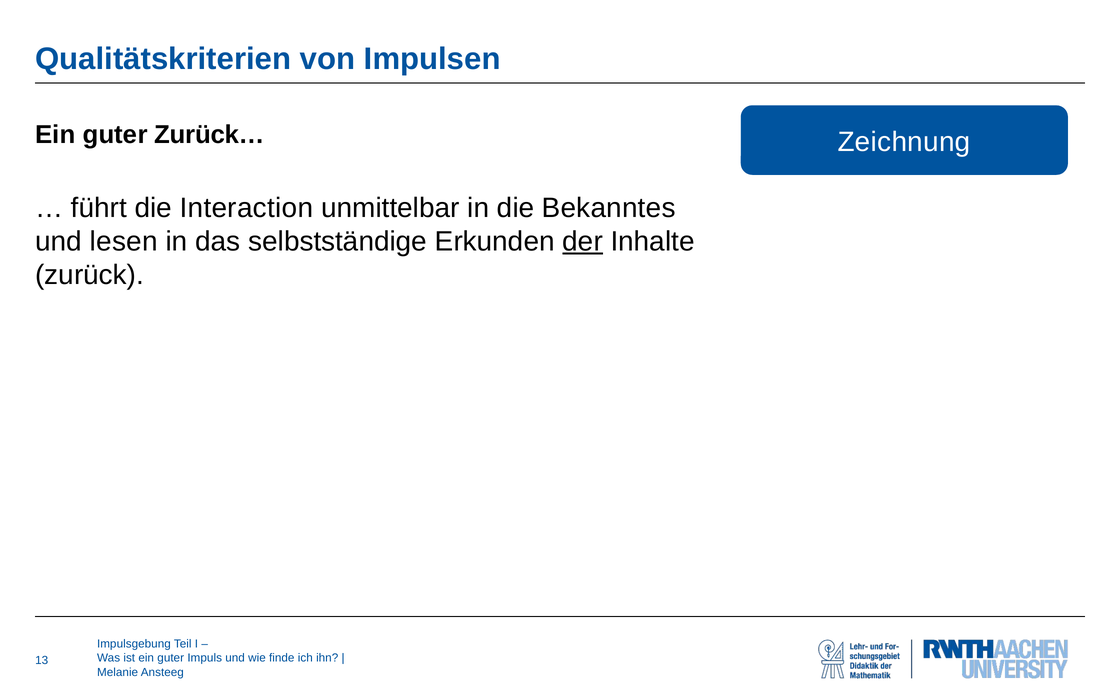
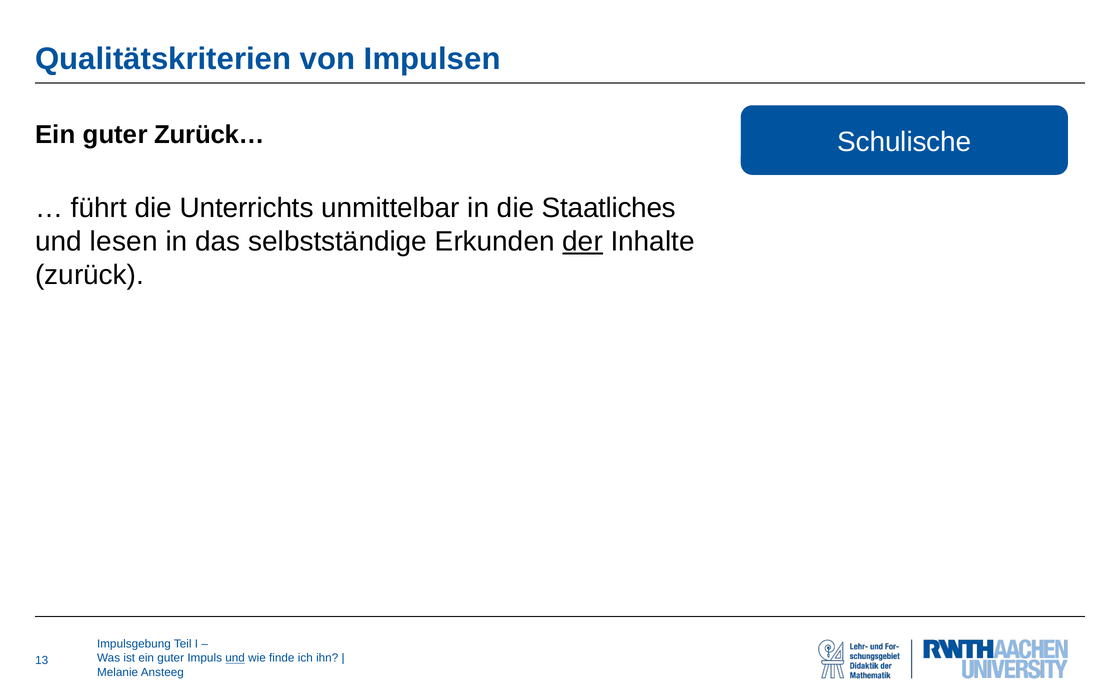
Zeichnung: Zeichnung -> Schulische (904, 142)
Interaction: Interaction -> Unterrichts (247, 208)
Bekanntes: Bekanntes -> Staatliches (609, 208)
und underline: none -> present (235, 658)
